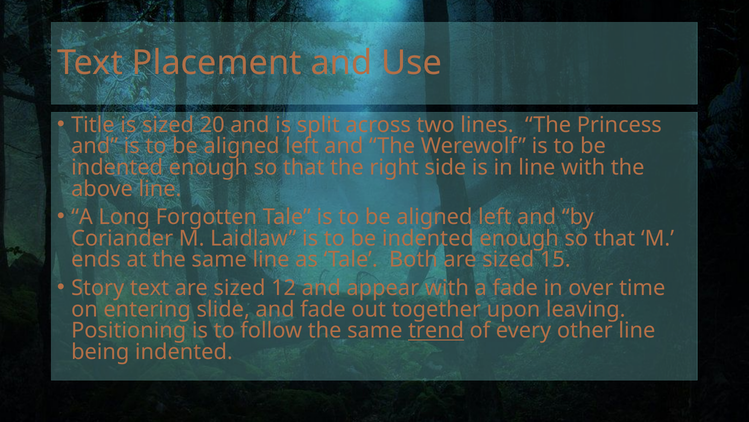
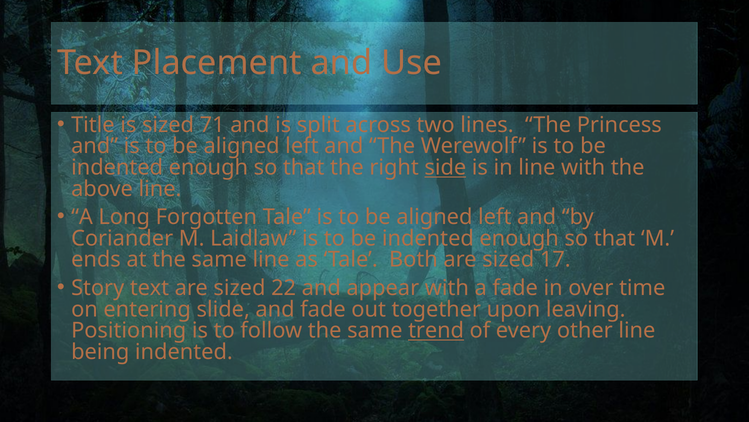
20: 20 -> 71 (212, 125)
side underline: none -> present (445, 167)
15: 15 -> 17 (555, 259)
12: 12 -> 22 (284, 288)
